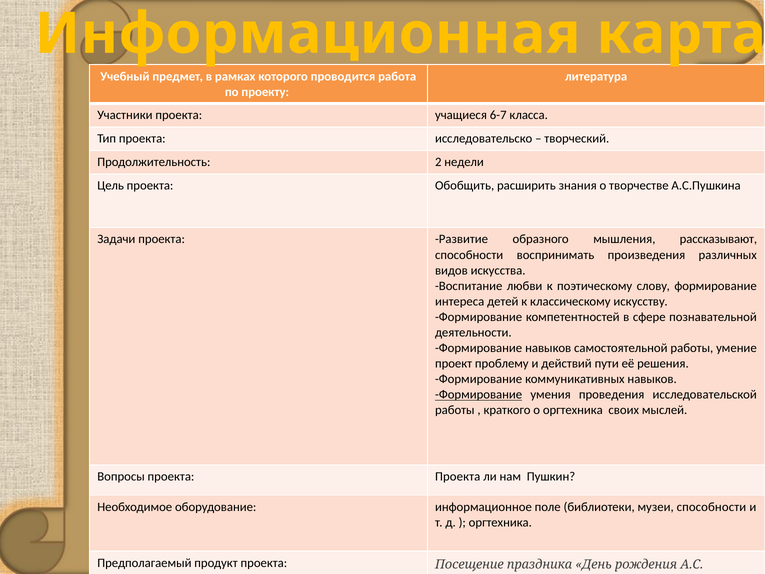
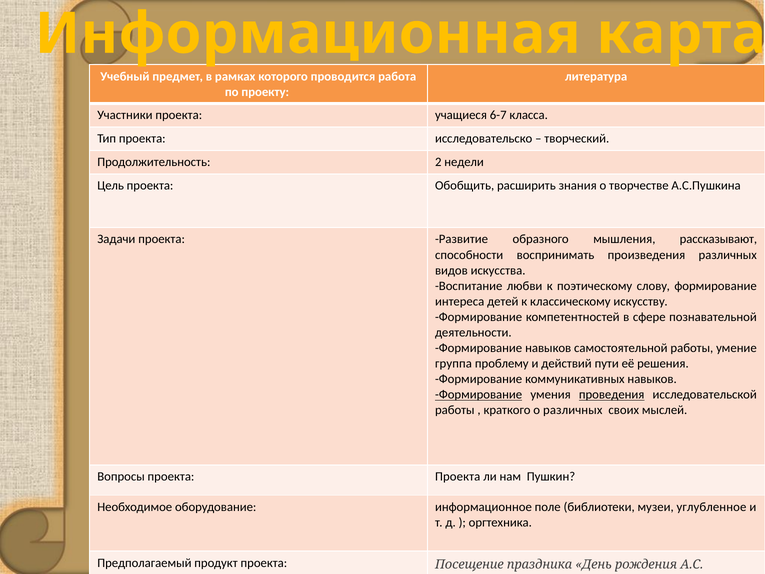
проект: проект -> группа (453, 363)
проведения underline: none -> present (612, 395)
о оргтехника: оргтехника -> различных (573, 410)
музеи способности: способности -> углубленное (711, 507)
